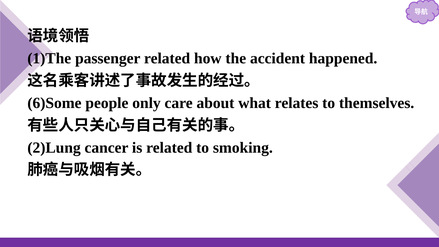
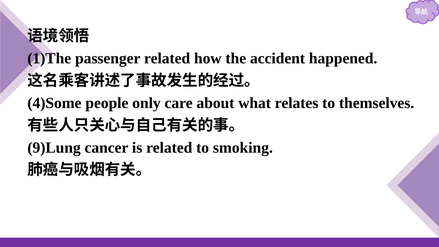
6)Some: 6)Some -> 4)Some (54, 103)
2)Lung: 2)Lung -> 9)Lung (54, 147)
